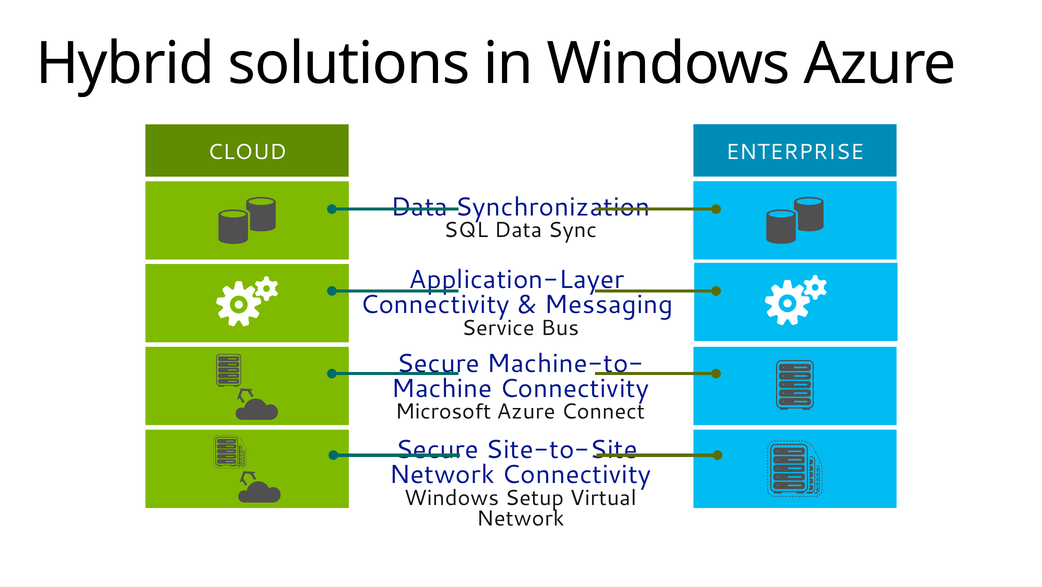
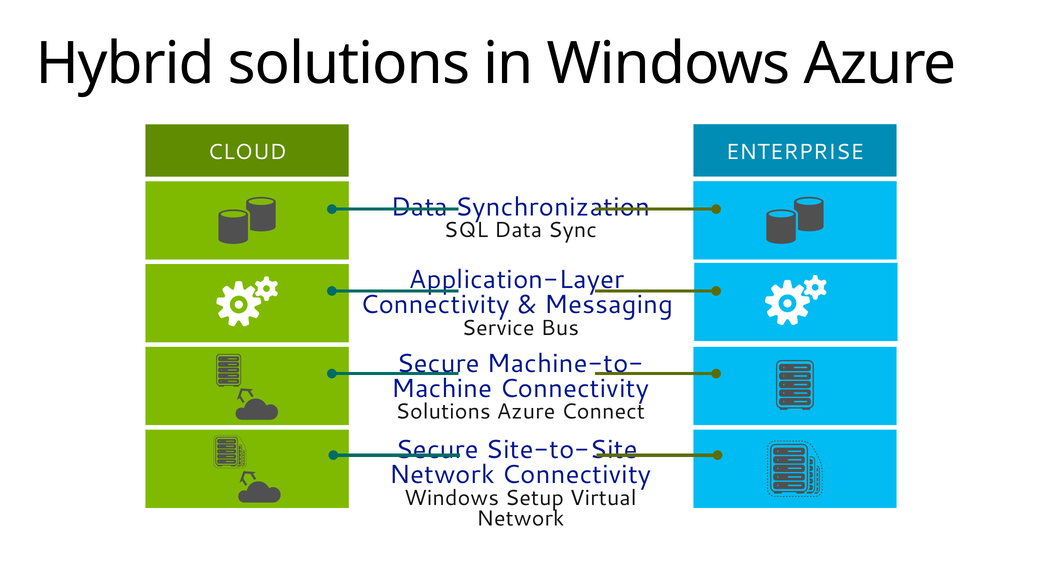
Microsoft: Microsoft -> Solutions (443, 411)
